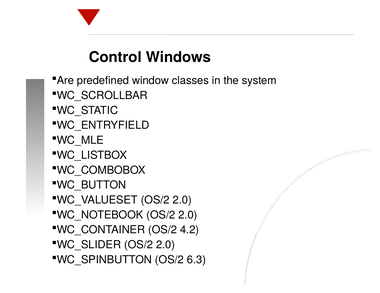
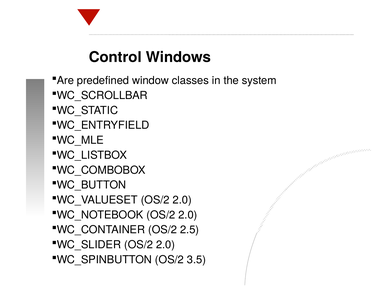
4.2: 4.2 -> 2.5 (190, 230)
6.3: 6.3 -> 3.5 (196, 260)
